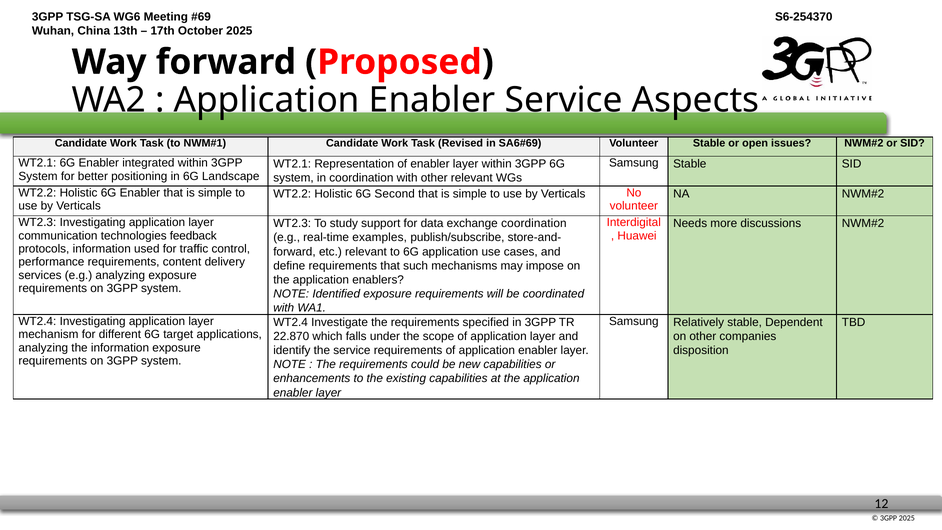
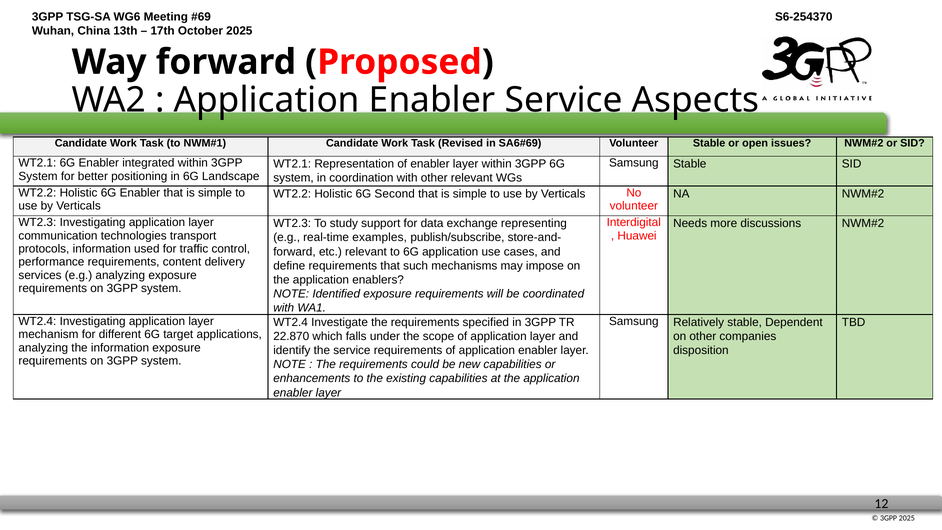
exchange coordination: coordination -> representing (534, 223)
feedback: feedback -> transport (193, 236)
